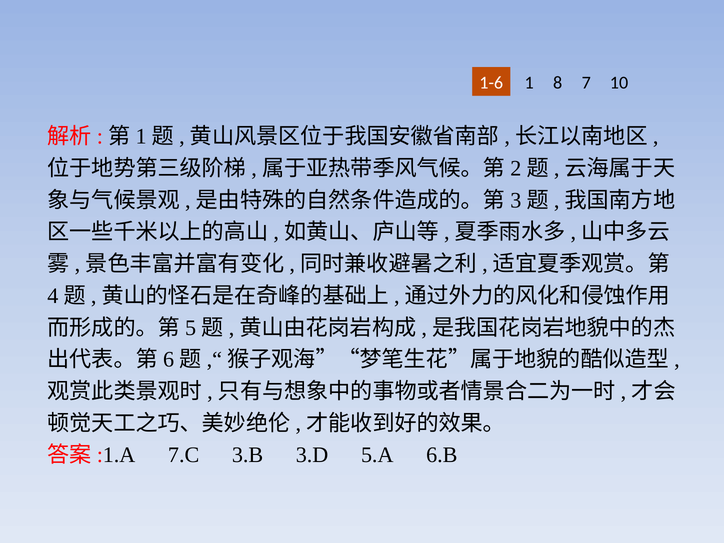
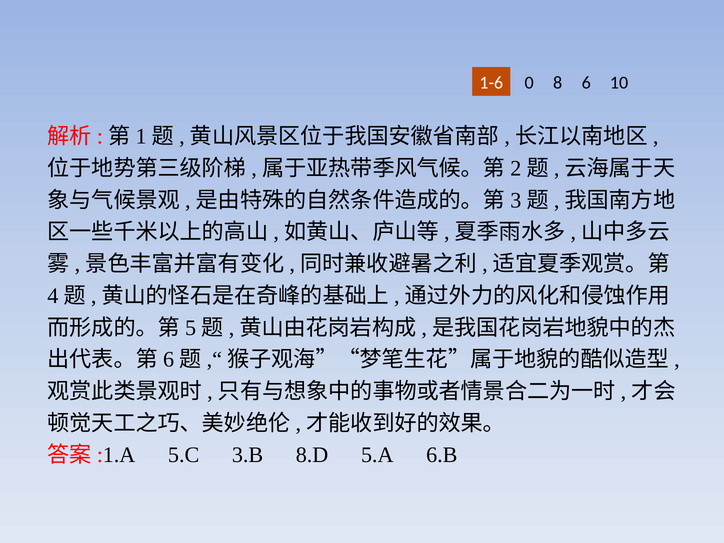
1: 1 -> 0 (529, 83)
7: 7 -> 6 (586, 83)
7.C: 7.C -> 5.C (184, 455)
3.D: 3.D -> 8.D (312, 455)
